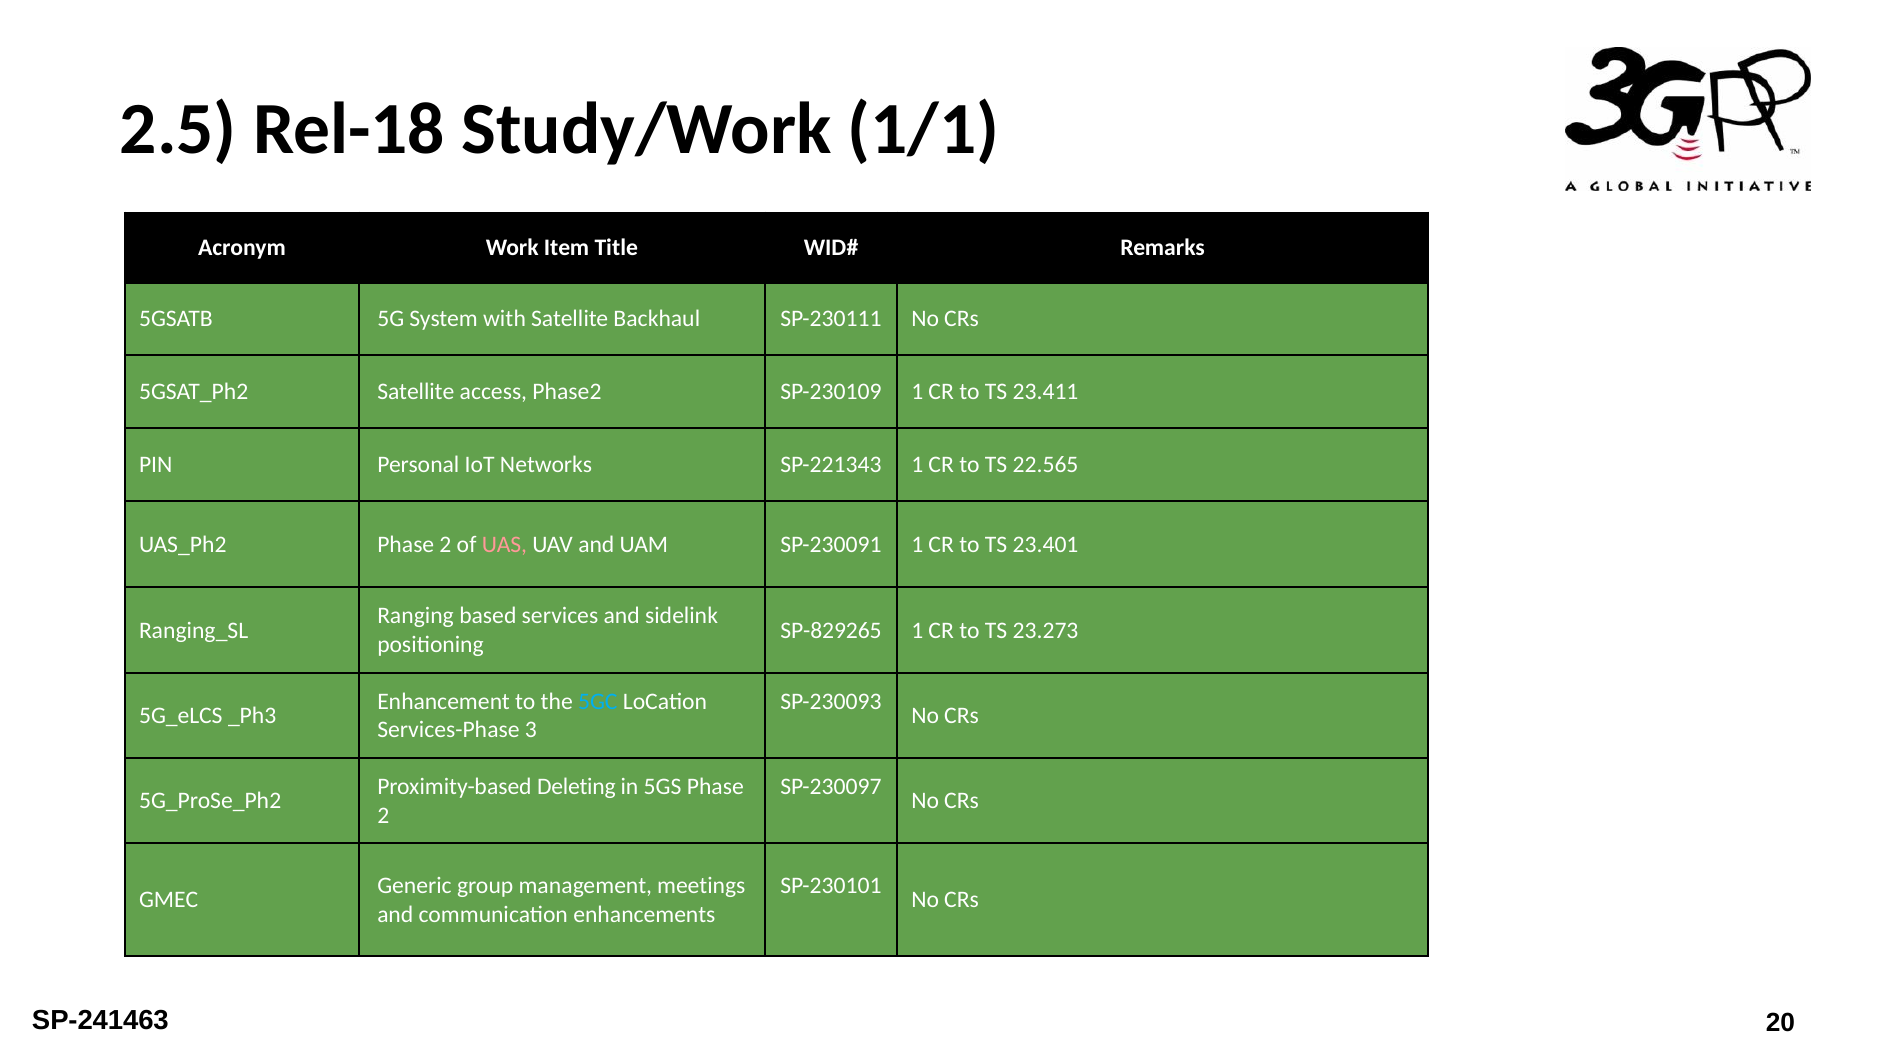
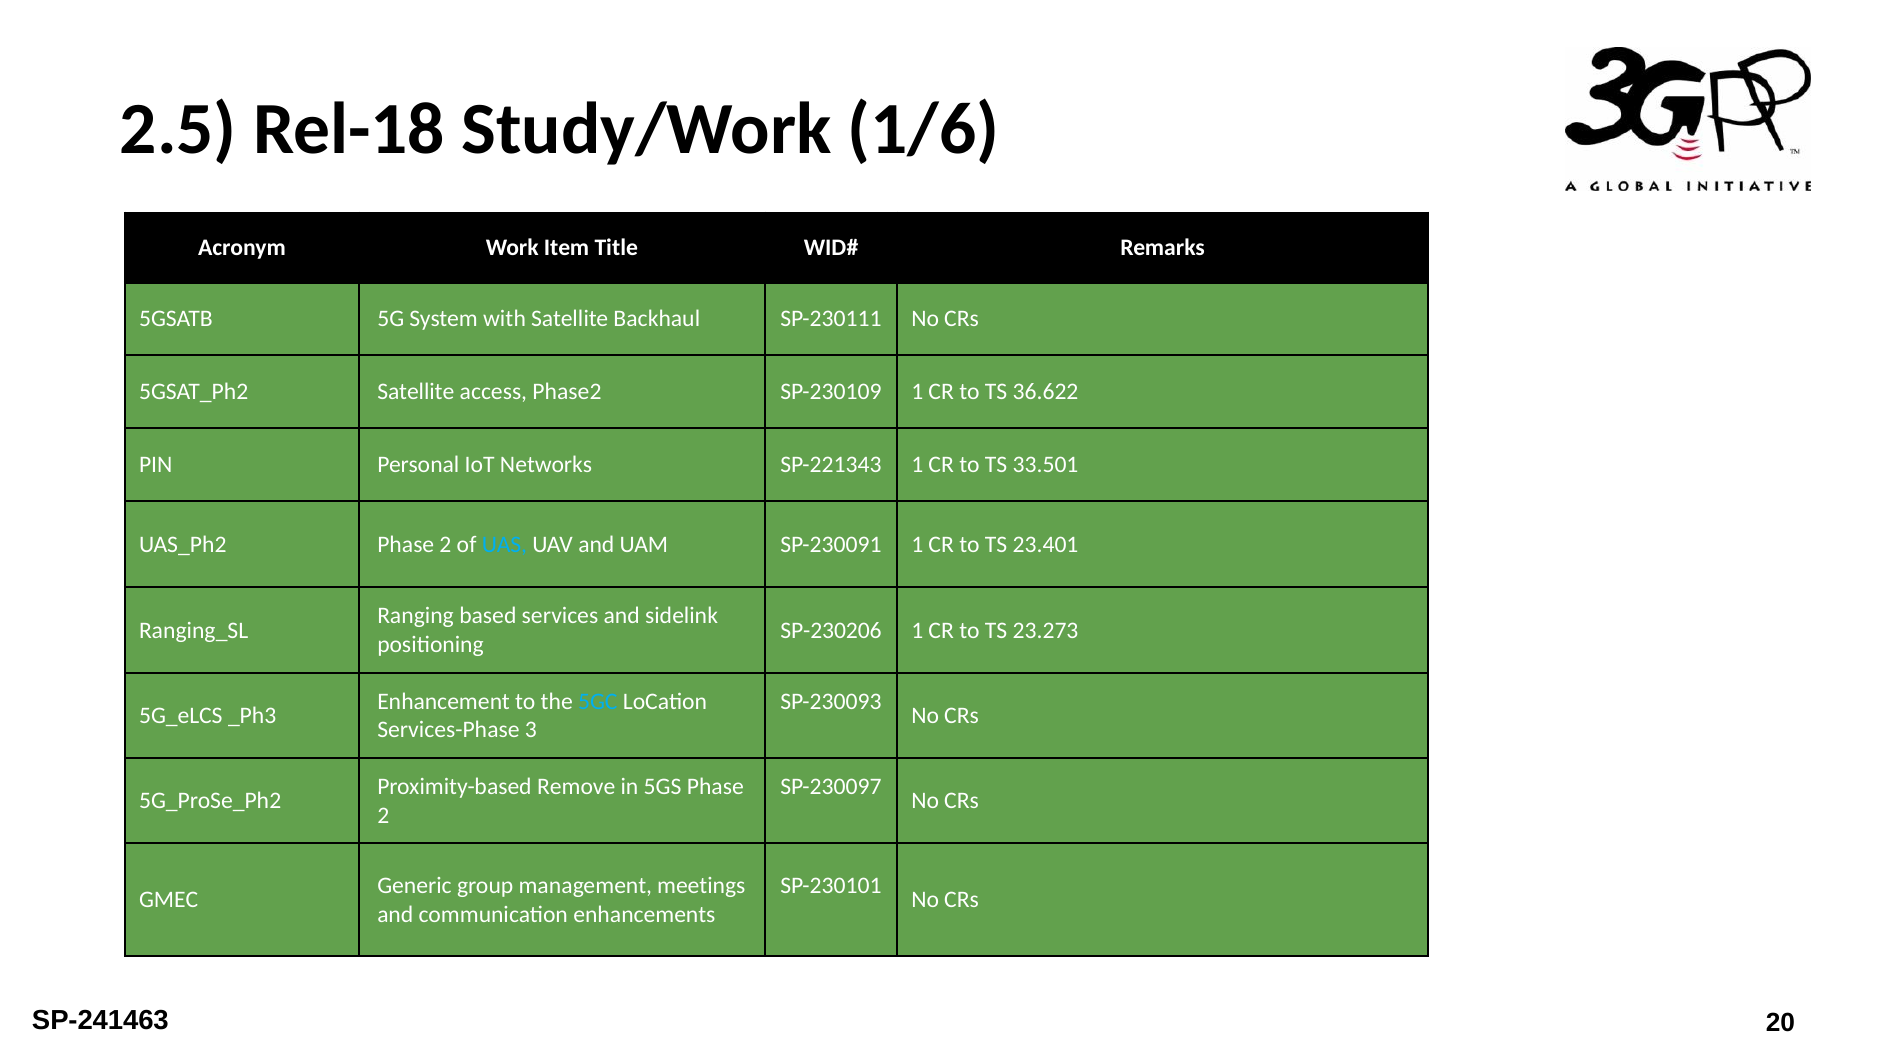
1/1: 1/1 -> 1/6 (924, 129)
23.411: 23.411 -> 36.622 (1046, 392)
22.565: 22.565 -> 33.501 (1046, 465)
UAS colour: pink -> light blue (504, 544)
SP-829265: SP-829265 -> SP-230206 (831, 630)
Deleting: Deleting -> Remove (576, 787)
